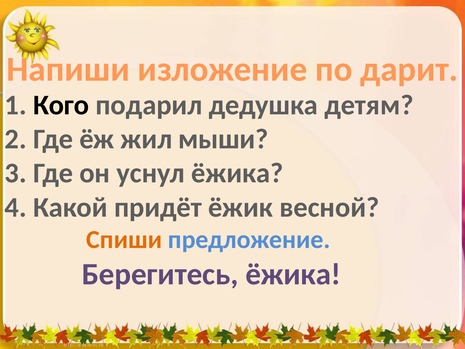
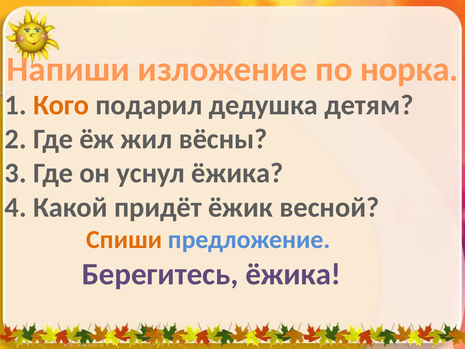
дарит: дарит -> норка (409, 69)
Кого colour: black -> orange (61, 105)
мыши: мыши -> вёсны (223, 139)
